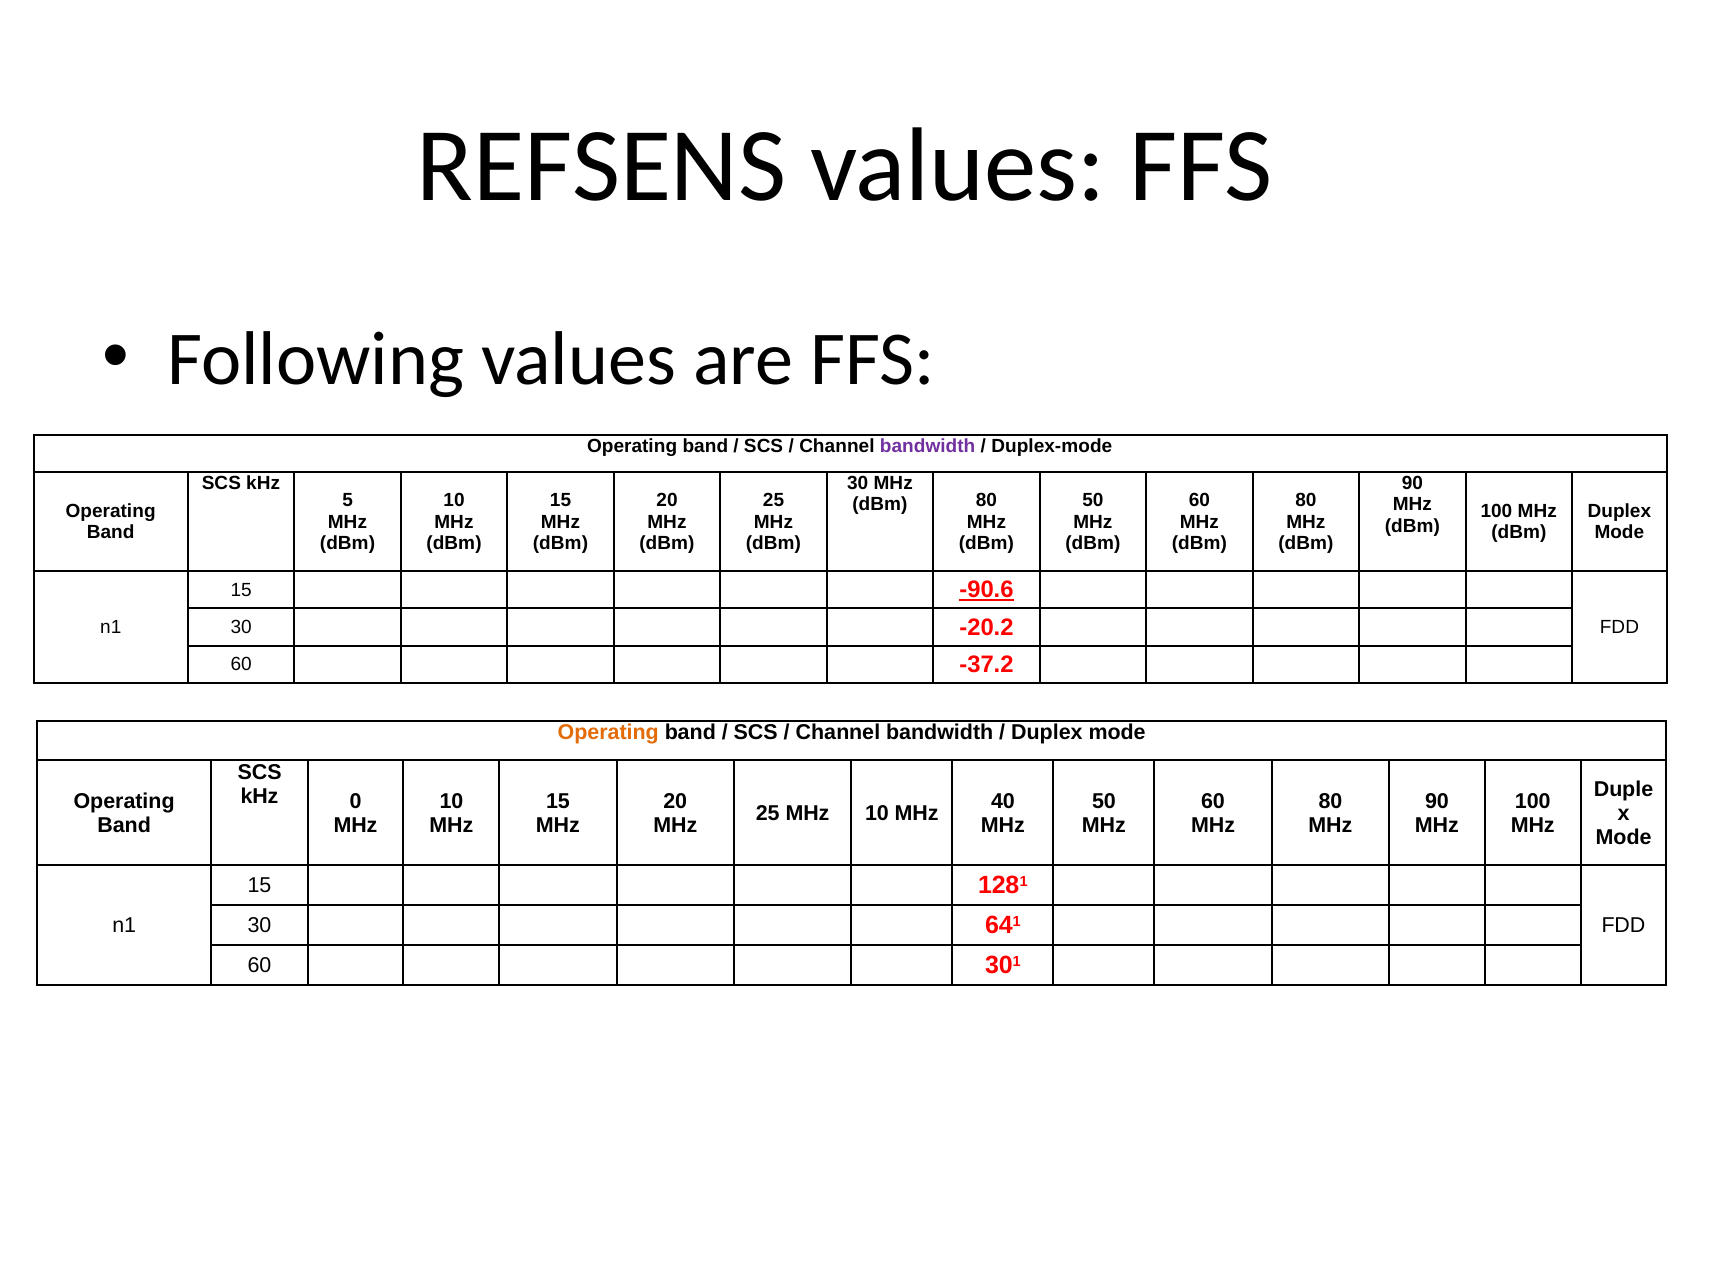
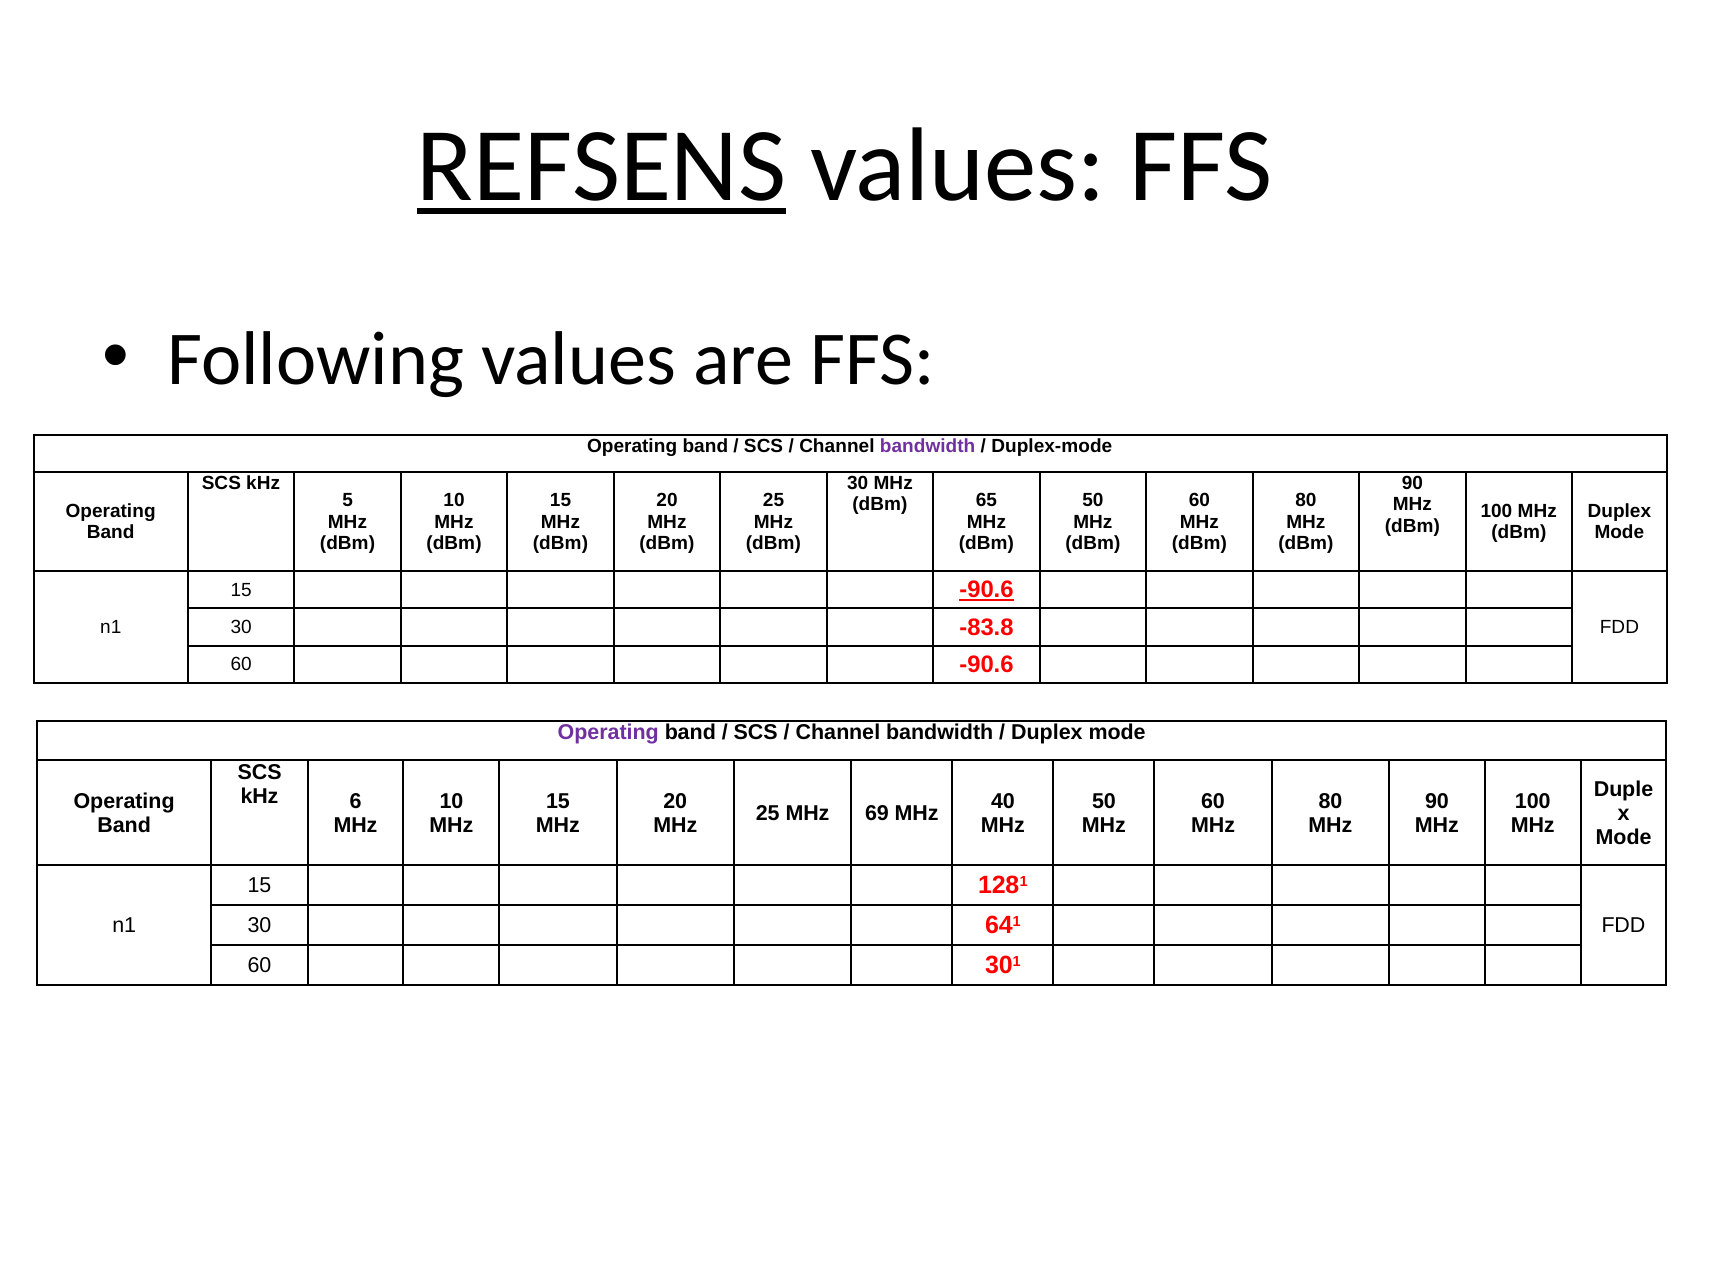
REFSENS underline: none -> present (602, 166)
80: 80 -> 65 (986, 501)
-20.2: -20.2 -> -83.8 (986, 627)
60 -37.2: -37.2 -> -90.6 (986, 665)
Operating colour: orange -> purple (608, 733)
0: 0 -> 6 (356, 801)
25 MHz 10: 10 -> 69 (877, 813)
